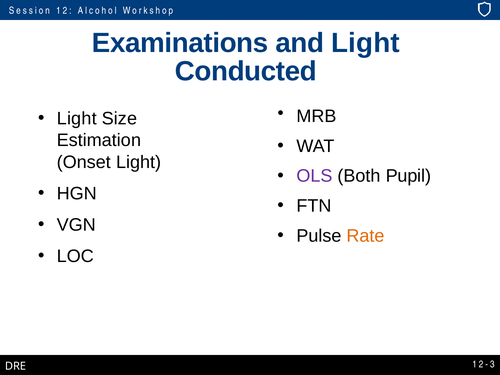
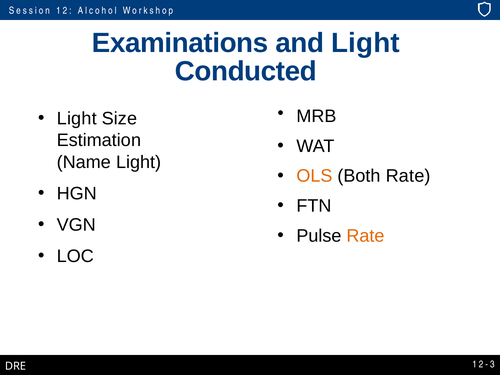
Onset: Onset -> Name (84, 162)
OLS colour: purple -> orange (314, 176)
Both Pupil: Pupil -> Rate (408, 176)
